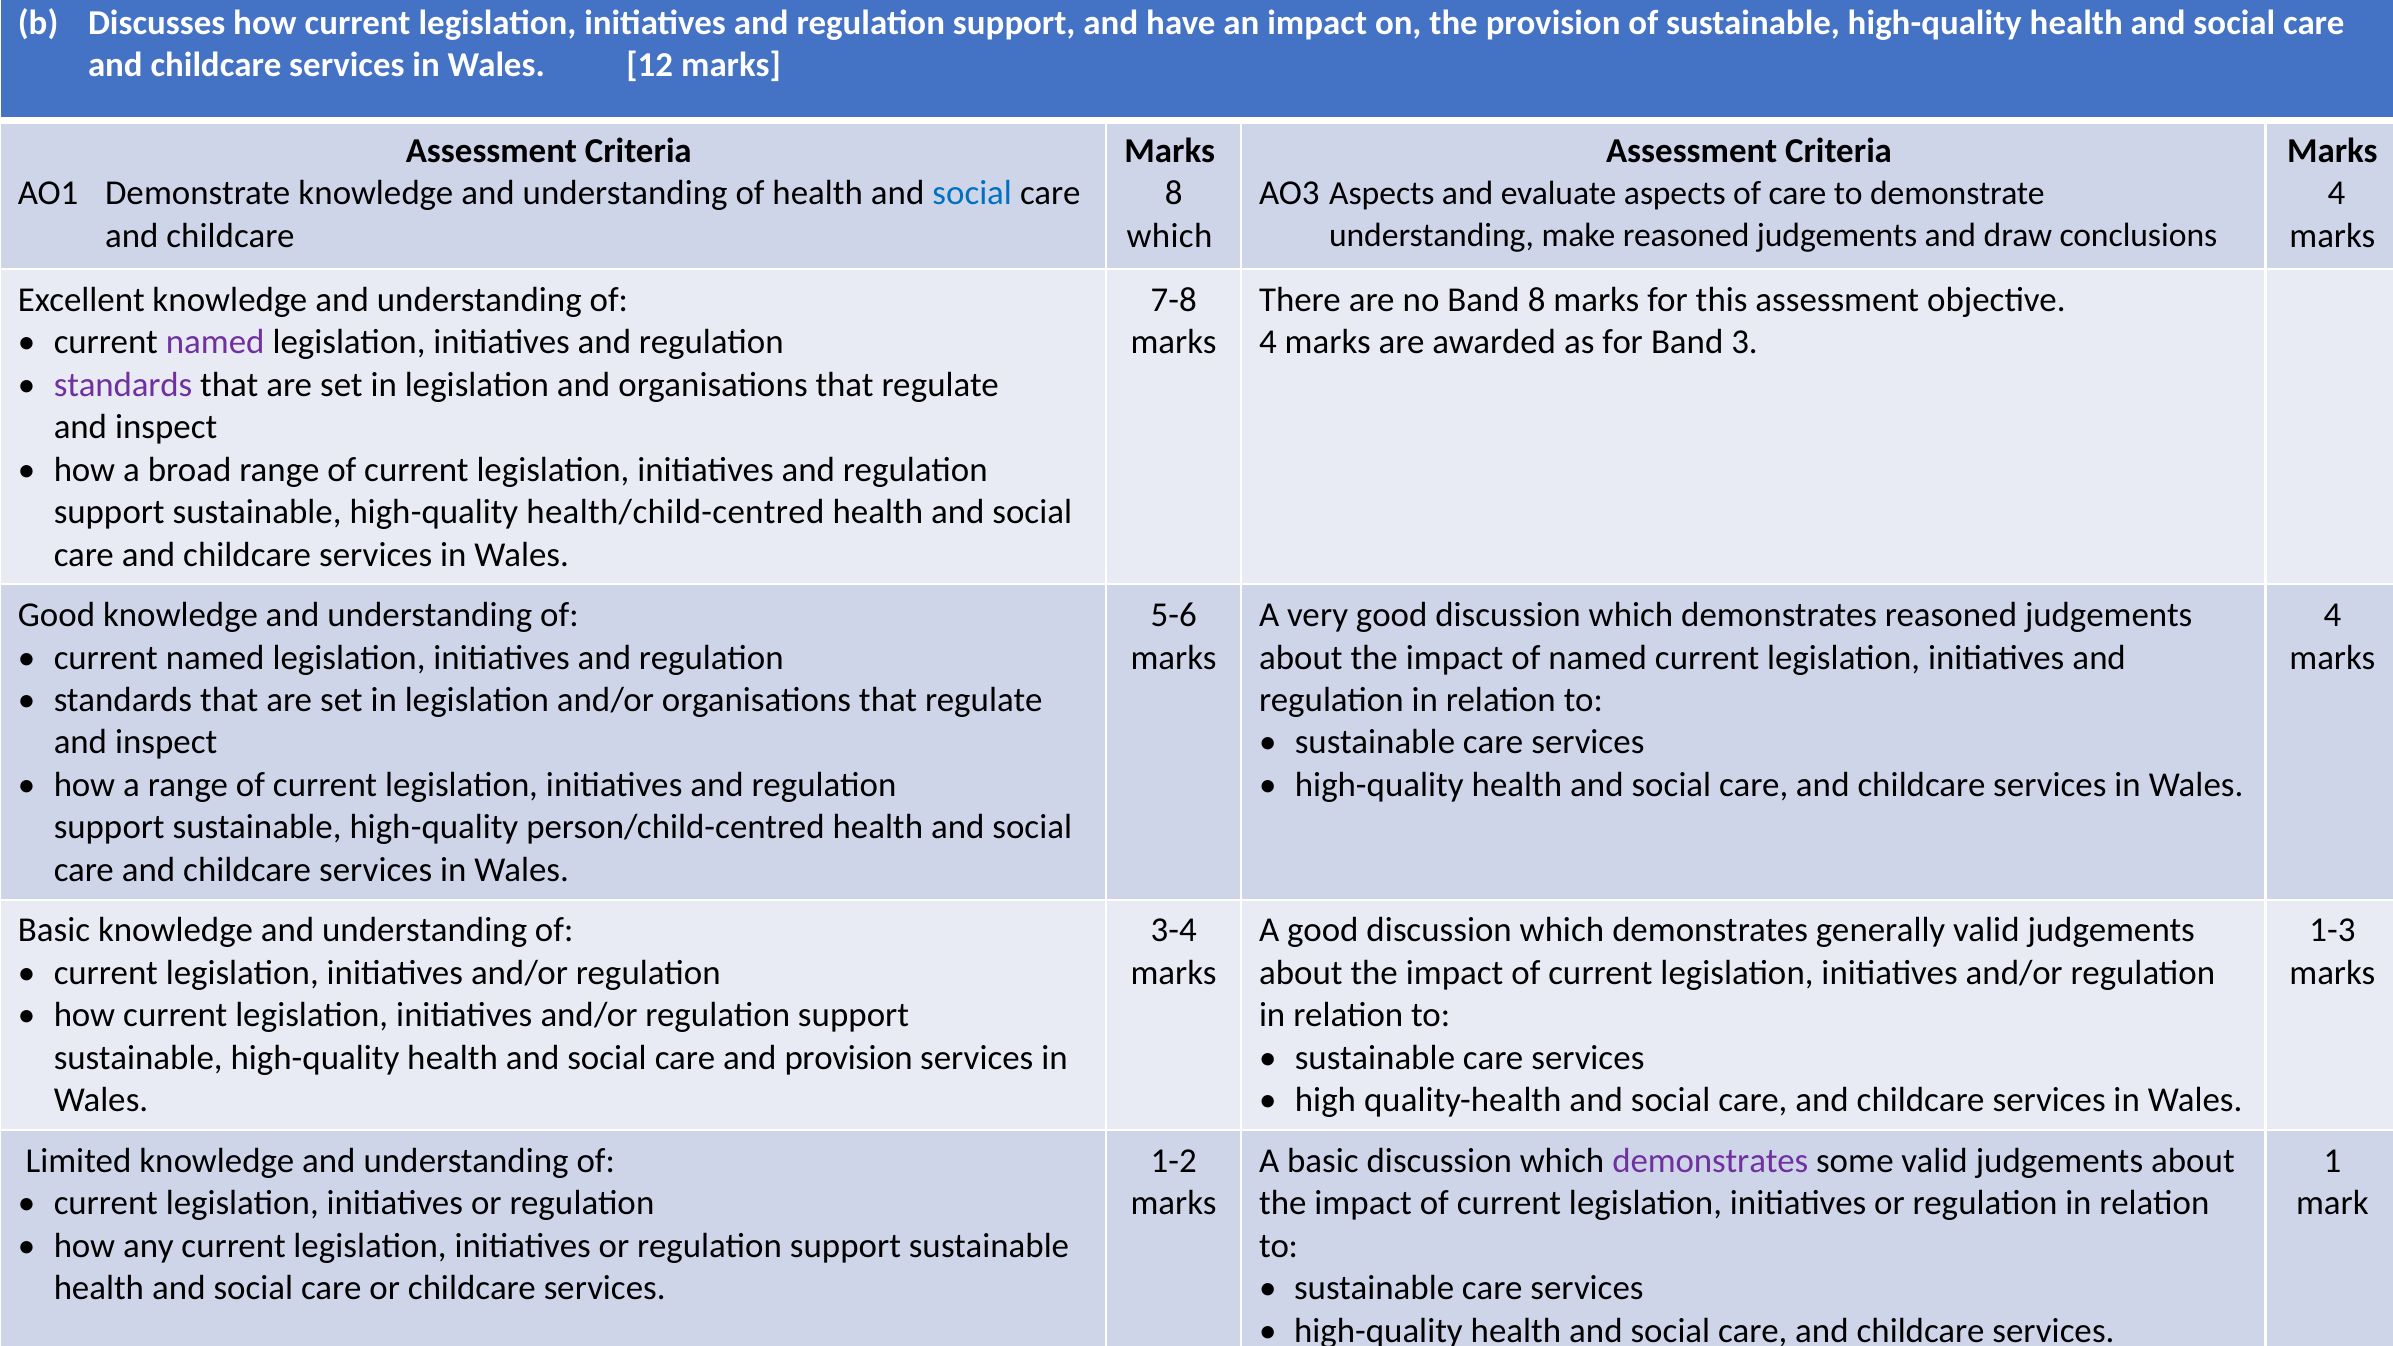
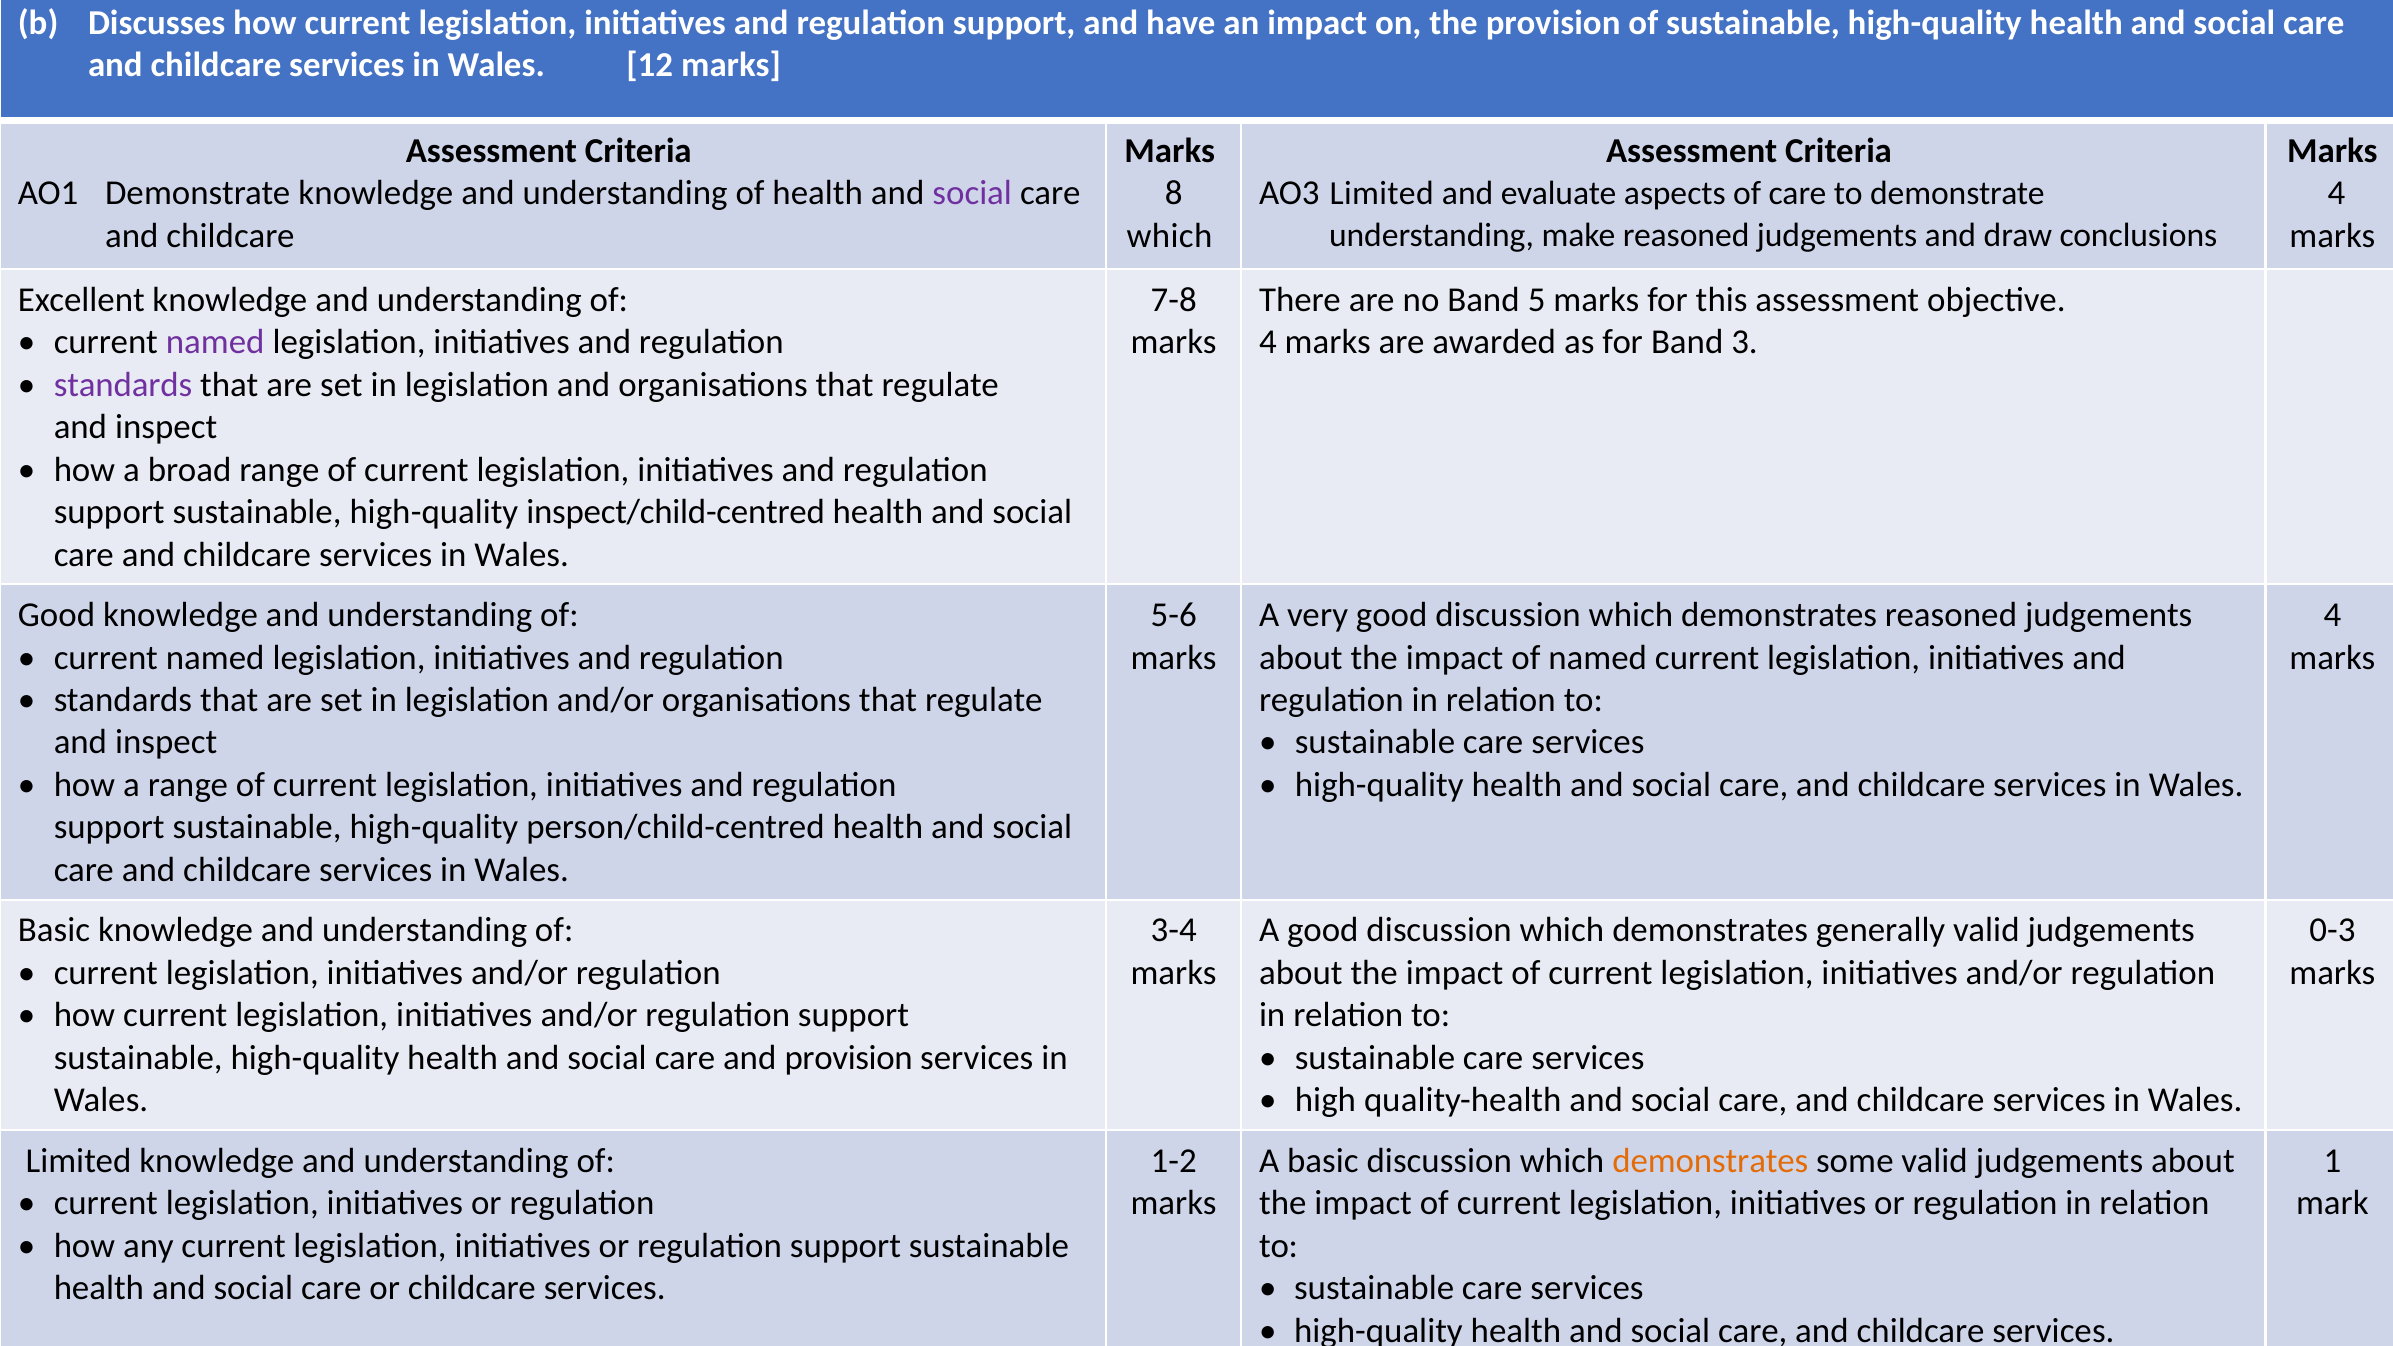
social colour: blue -> purple (972, 193)
AO3 Aspects: Aspects -> Limited (1382, 194)
Band 8: 8 -> 5 (1537, 300)
health/child-centred: health/child-centred -> inspect/child-centred (676, 512)
1-3: 1-3 -> 0-3 (2332, 930)
demonstrates colour: purple -> orange (1710, 1161)
